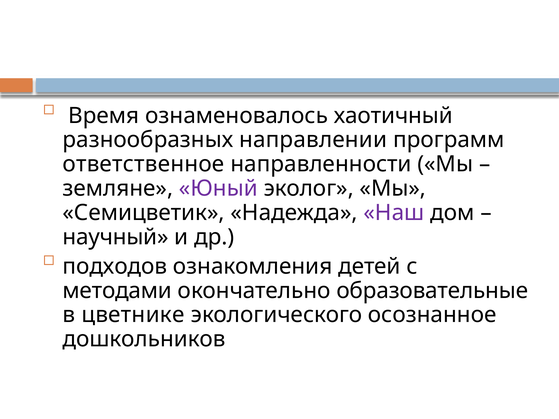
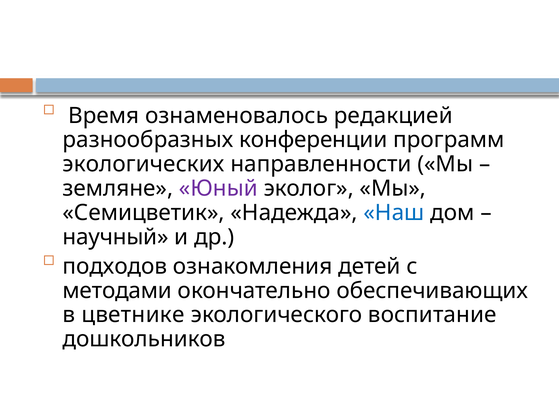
хаотичный: хаотичный -> редакцией (393, 116)
направлении: направлении -> конференции (313, 140)
ответственное: ответственное -> экологических (144, 164)
Наш colour: purple -> blue (394, 213)
образовательные: образовательные -> обеспечивающих (432, 291)
осознанное: осознанное -> воспитание (432, 315)
